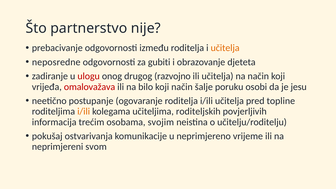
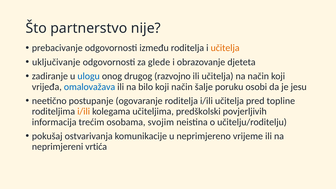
neposredne: neposredne -> uključivanje (56, 62)
gubiti: gubiti -> glede (159, 62)
ulogu colour: red -> blue (89, 76)
omalovažava colour: red -> blue (90, 87)
roditeljskih: roditeljskih -> predškolski (198, 111)
svom: svom -> vrtića (96, 147)
